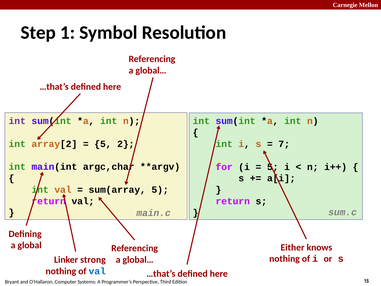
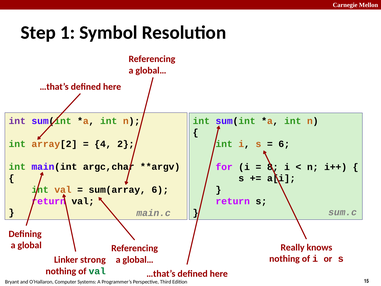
5: 5 -> 4 (103, 144)
7: 7 -> 6 (284, 144)
5: 5 -> 8 (273, 167)
sum(array 5: 5 -> 6 (160, 190)
Either: Either -> Really (293, 247)
val colour: blue -> green (97, 271)
